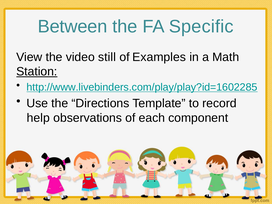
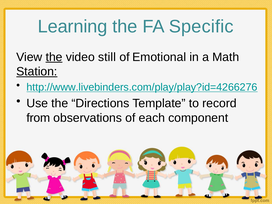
Between: Between -> Learning (73, 26)
the underline: none -> present (54, 57)
Examples: Examples -> Emotional (159, 57)
http://www.livebinders.com/play/play?id=1602285: http://www.livebinders.com/play/play?id=1602285 -> http://www.livebinders.com/play/play?id=4266276 (142, 87)
help: help -> from (38, 118)
